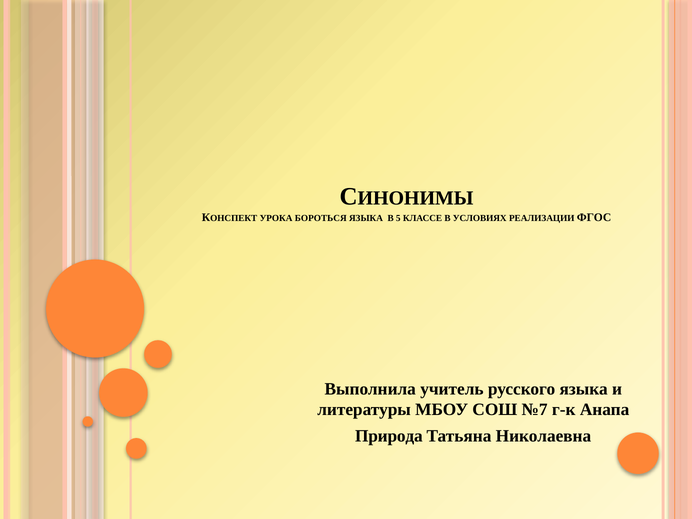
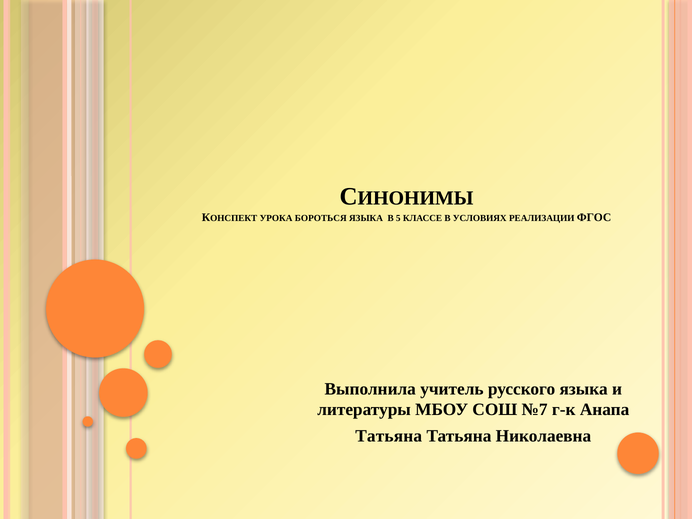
Природа: Природа -> Татьяна (389, 436)
